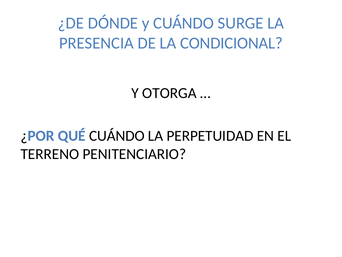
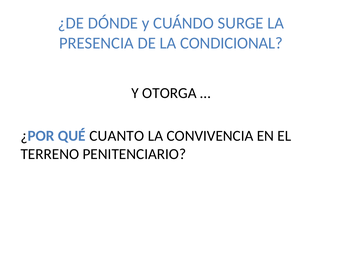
QUÉ CUÁNDO: CUÁNDO -> CUANTO (117, 136)
PERPETUIDAD: PERPETUIDAD -> CONVIVENCIA (210, 136)
